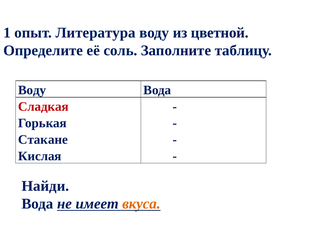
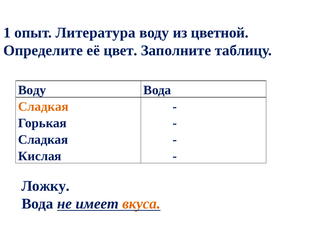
соль: соль -> цвет (120, 51)
Сладкая colour: red -> orange (43, 107)
Стакане: Стакане -> Сладкая (43, 140)
Найди: Найди -> Ложку (45, 186)
